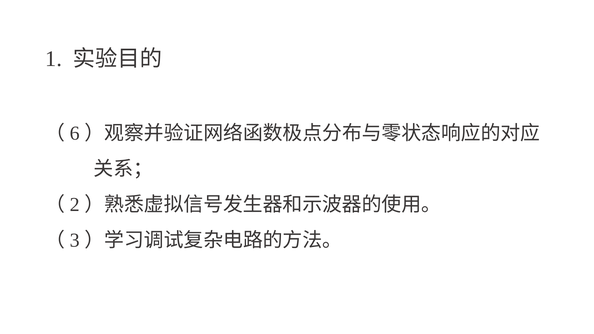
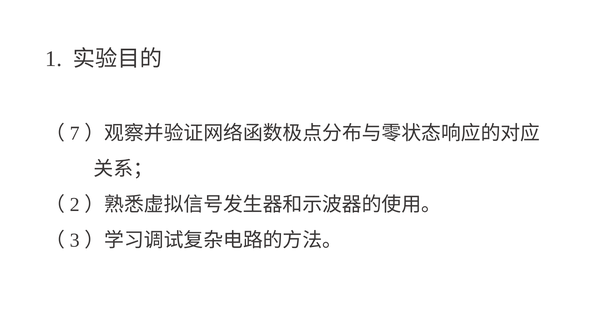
6: 6 -> 7 (75, 133)
